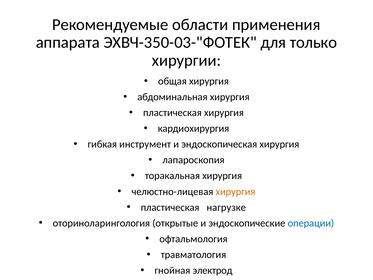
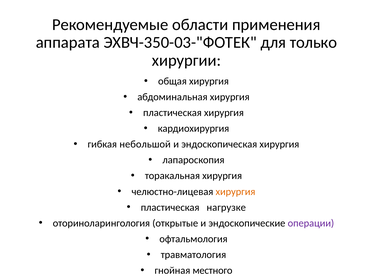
инструмент: инструмент -> небольшой (145, 144)
операции colour: blue -> purple (311, 223)
электрод: электрод -> местного (213, 270)
